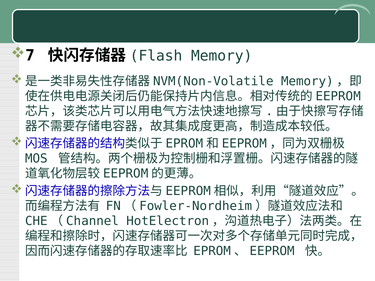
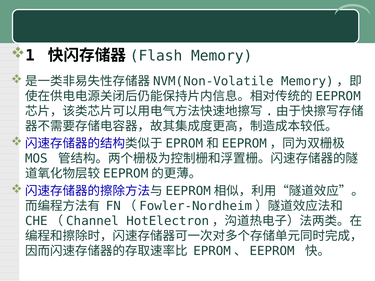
7: 7 -> 1 (30, 56)
